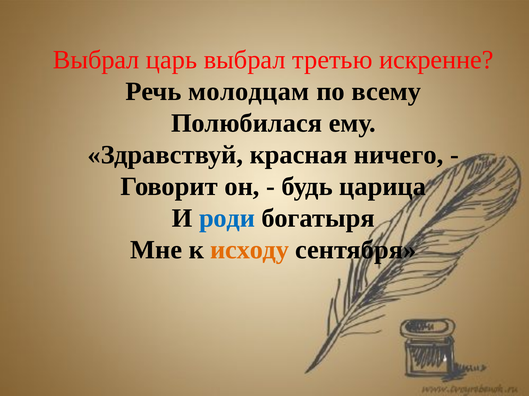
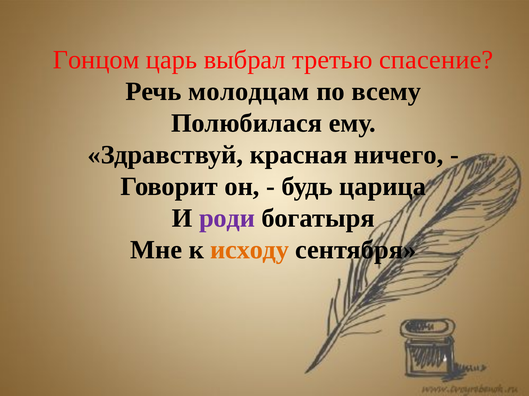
Выбрал: Выбрал -> Гонцом (96, 60)
искренне: искренне -> спасение (436, 60)
роди colour: blue -> purple (227, 219)
